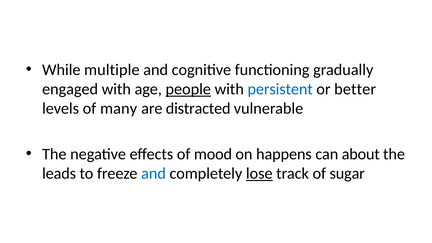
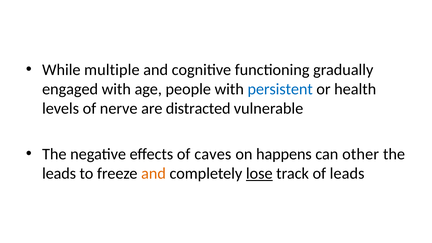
people underline: present -> none (188, 89)
better: better -> health (355, 89)
many: many -> nerve (119, 109)
mood: mood -> caves (213, 154)
about: about -> other (361, 154)
and colour: blue -> orange (153, 174)
of sugar: sugar -> leads (347, 174)
